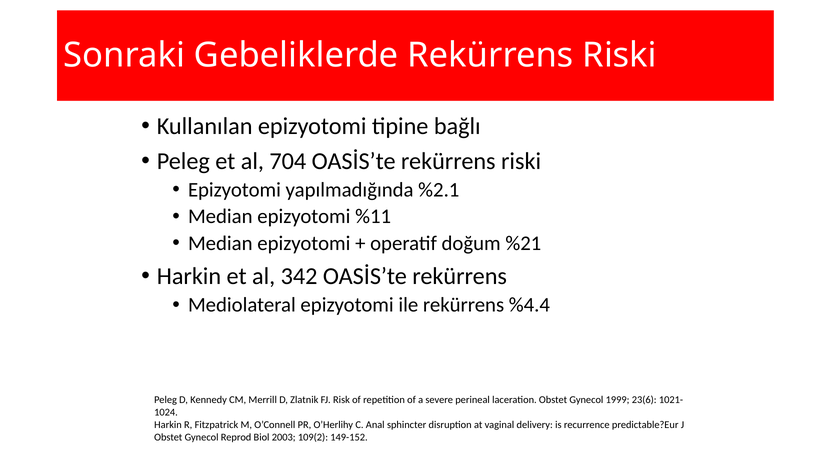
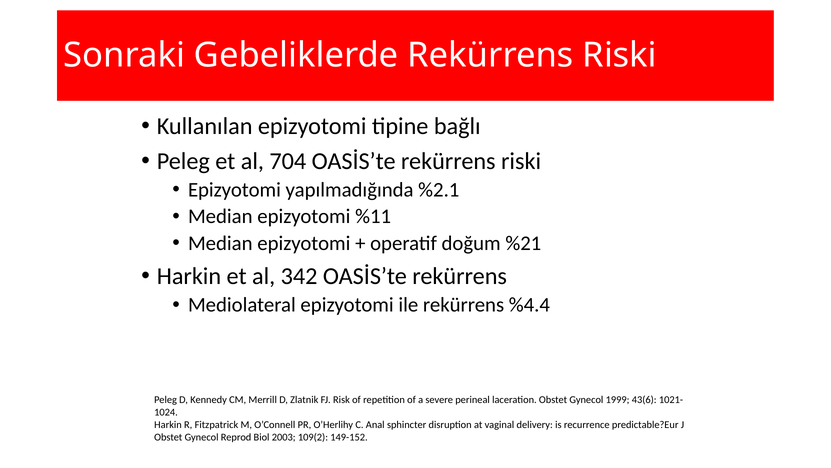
23(6: 23(6 -> 43(6 (644, 400)
